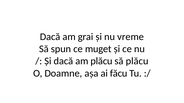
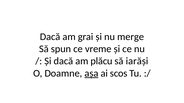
vreme: vreme -> merge (131, 37)
muget: muget -> vreme (98, 49)
să plăcu: plăcu -> iarăși (137, 61)
așa underline: none -> present (91, 74)
făcu: făcu -> scos (119, 74)
